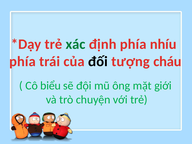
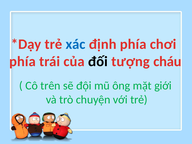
xác colour: green -> blue (76, 44)
nhíu: nhíu -> chơi (163, 44)
biểu: biểu -> trên (50, 86)
